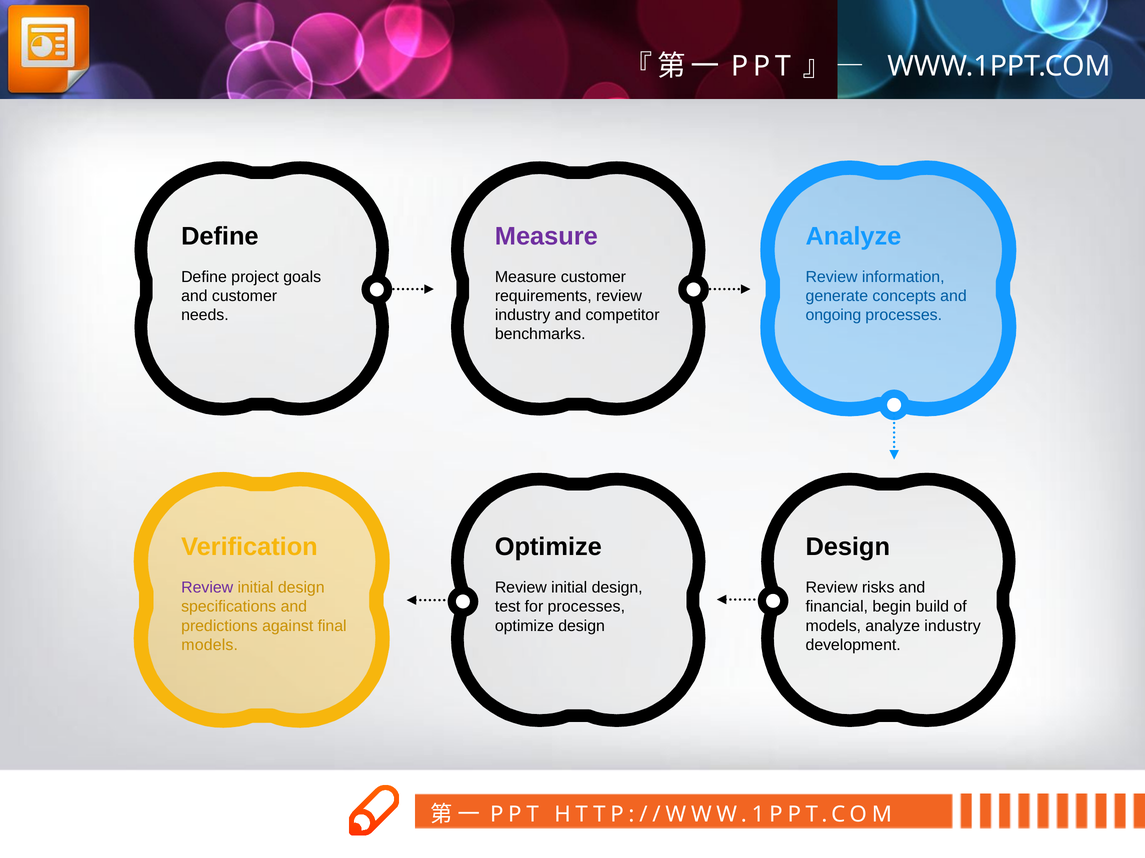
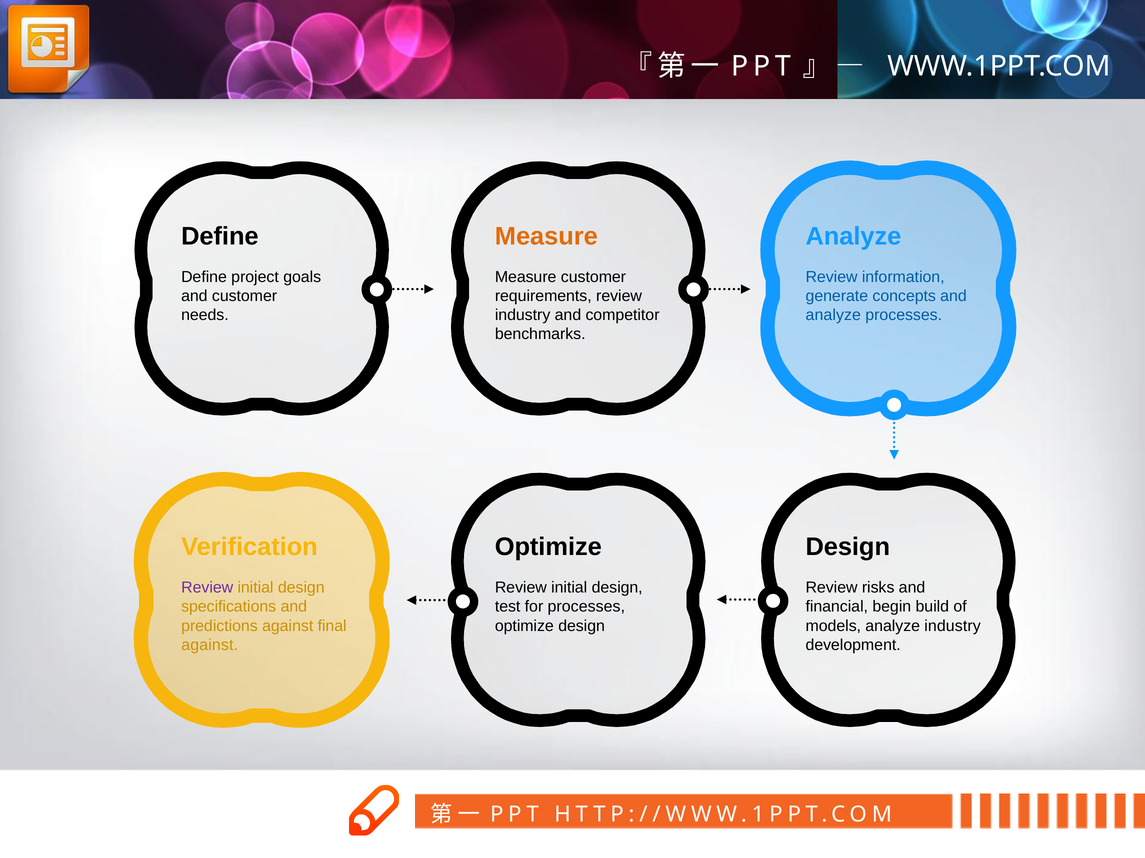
Measure colour: purple -> orange (546, 236)
ongoing: ongoing -> analyze (833, 315)
models: models -> against (210, 645)
